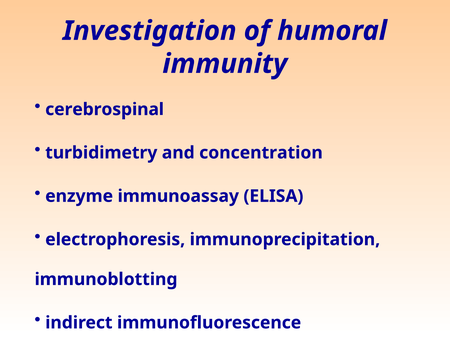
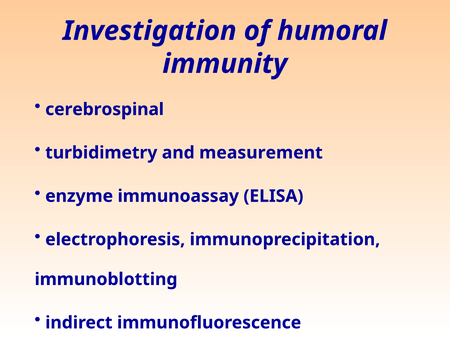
concentration: concentration -> measurement (261, 153)
